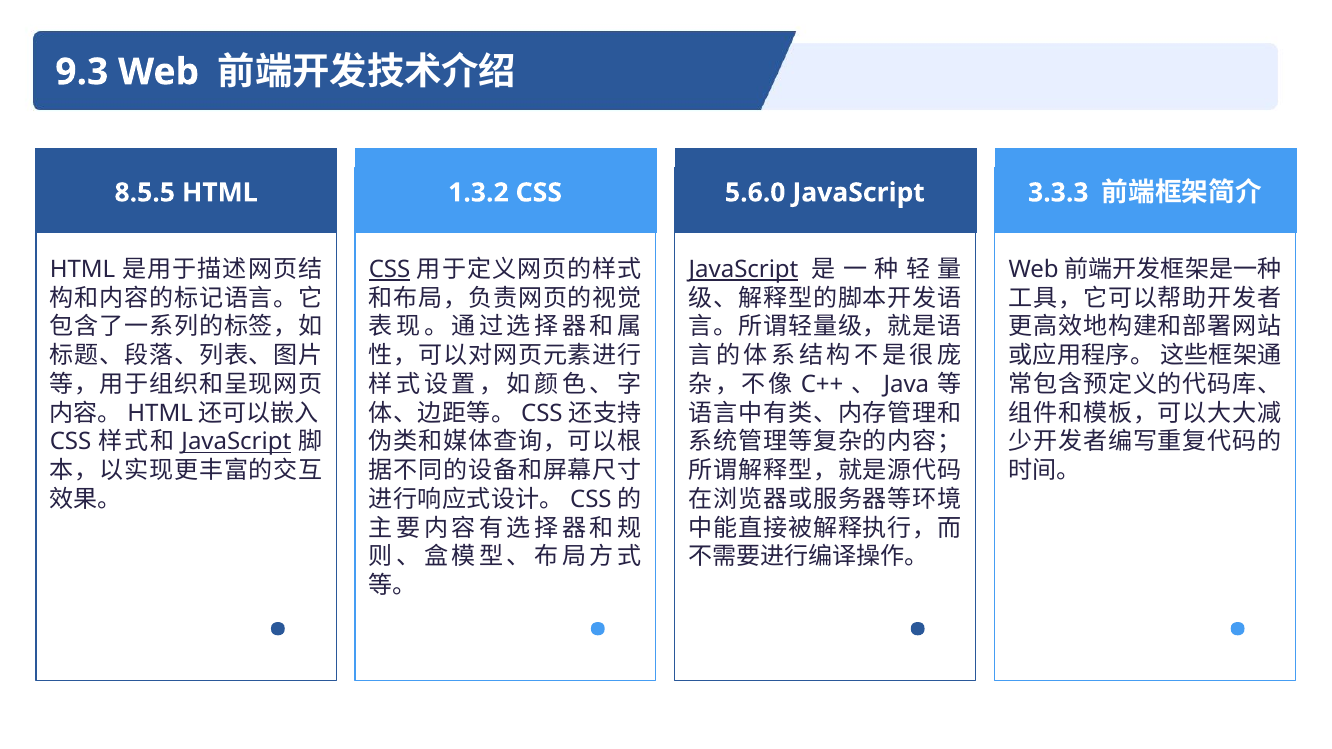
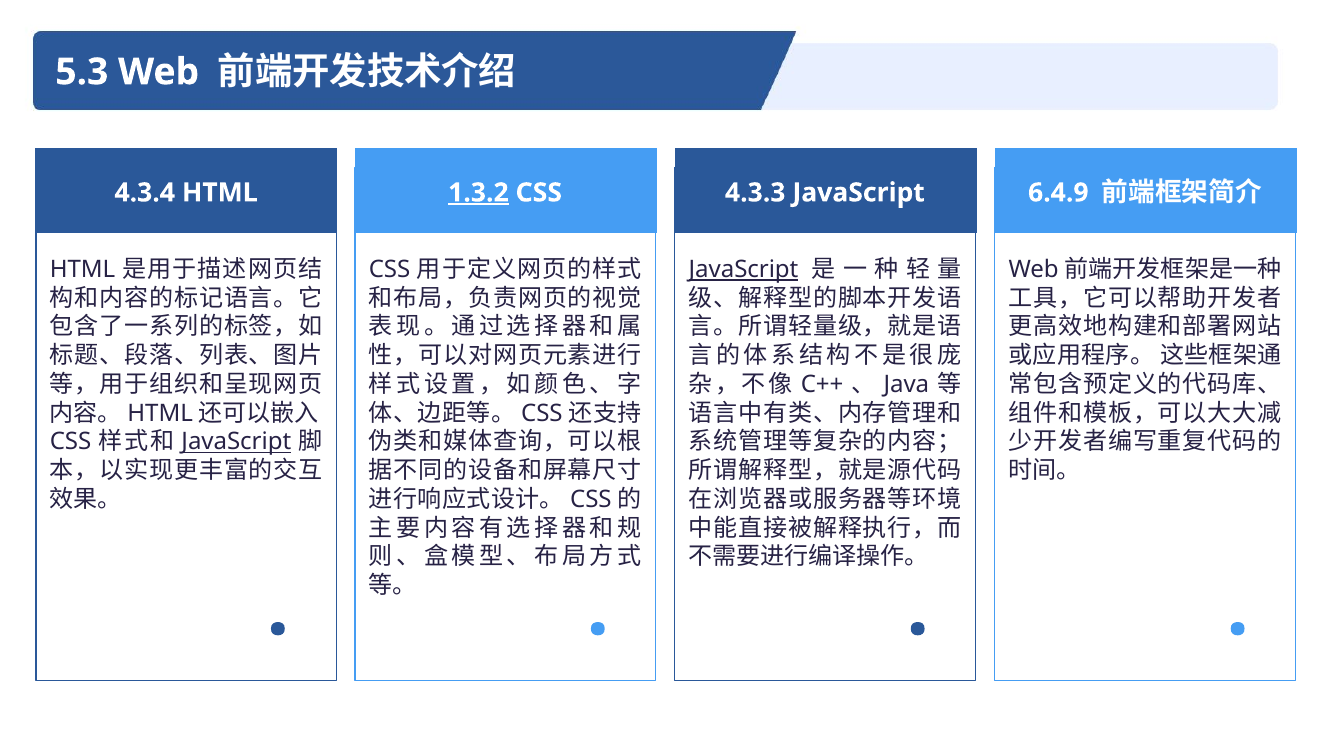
9.3: 9.3 -> 5.3 (82, 72)
8.5.5: 8.5.5 -> 4.3.4 (145, 193)
1.3.2 underline: none -> present (478, 193)
5.6.0: 5.6.0 -> 4.3.3 (755, 193)
3.3.3: 3.3.3 -> 6.4.9 (1058, 193)
CSS underline: present -> none (390, 270)
